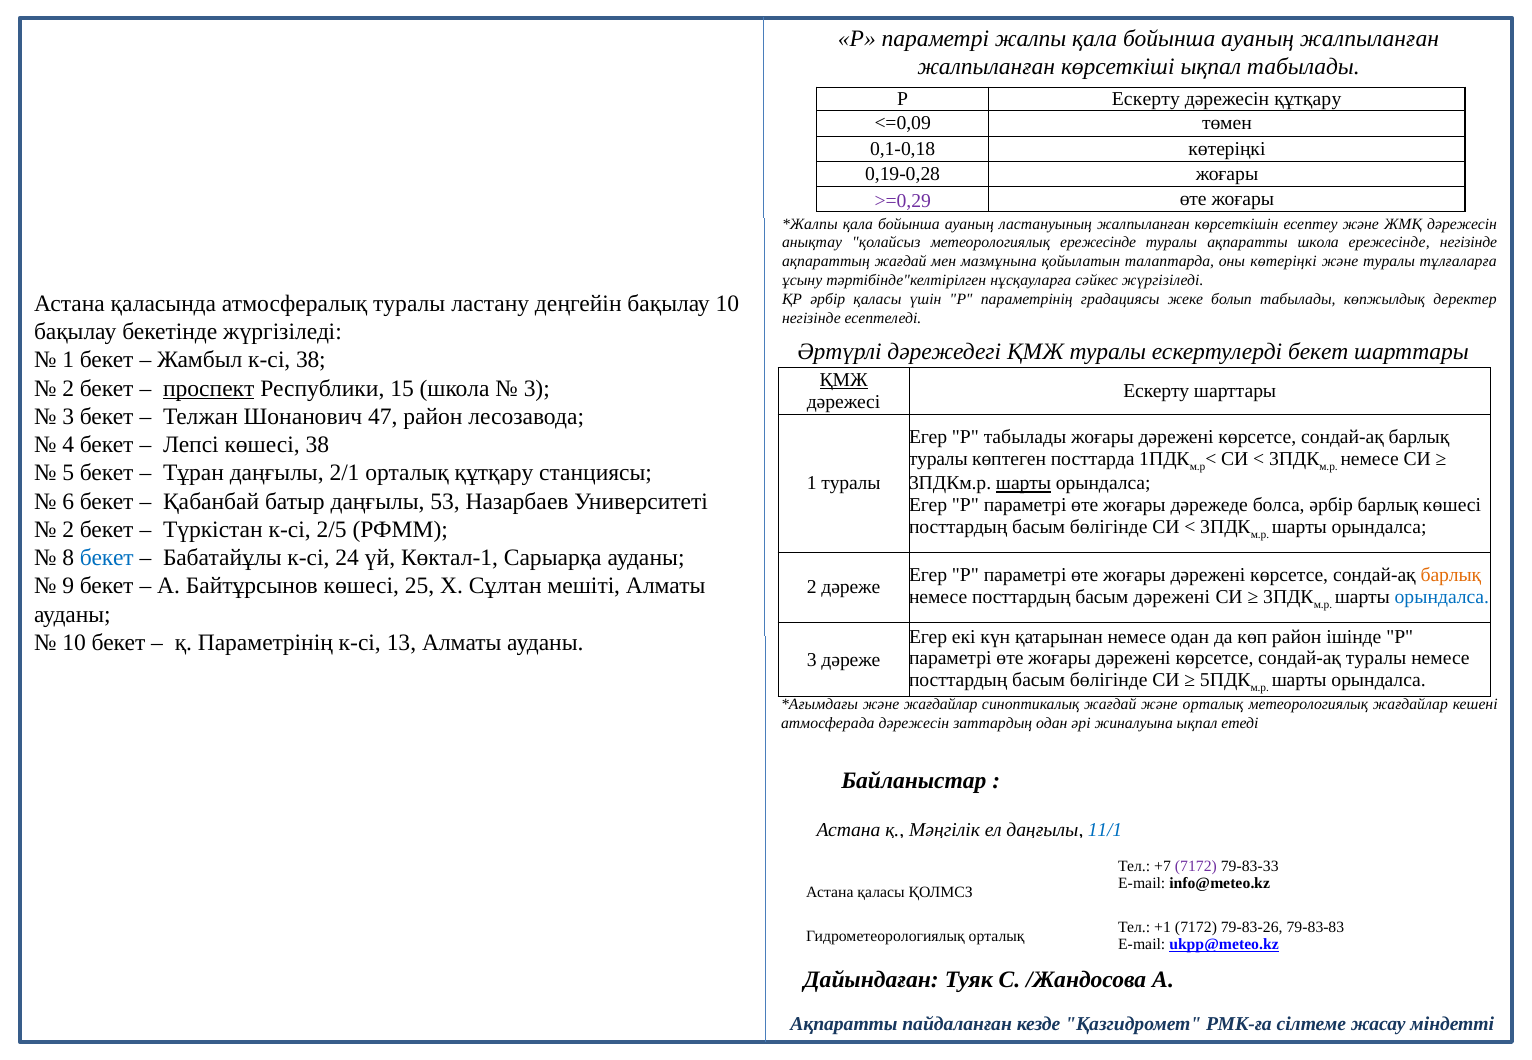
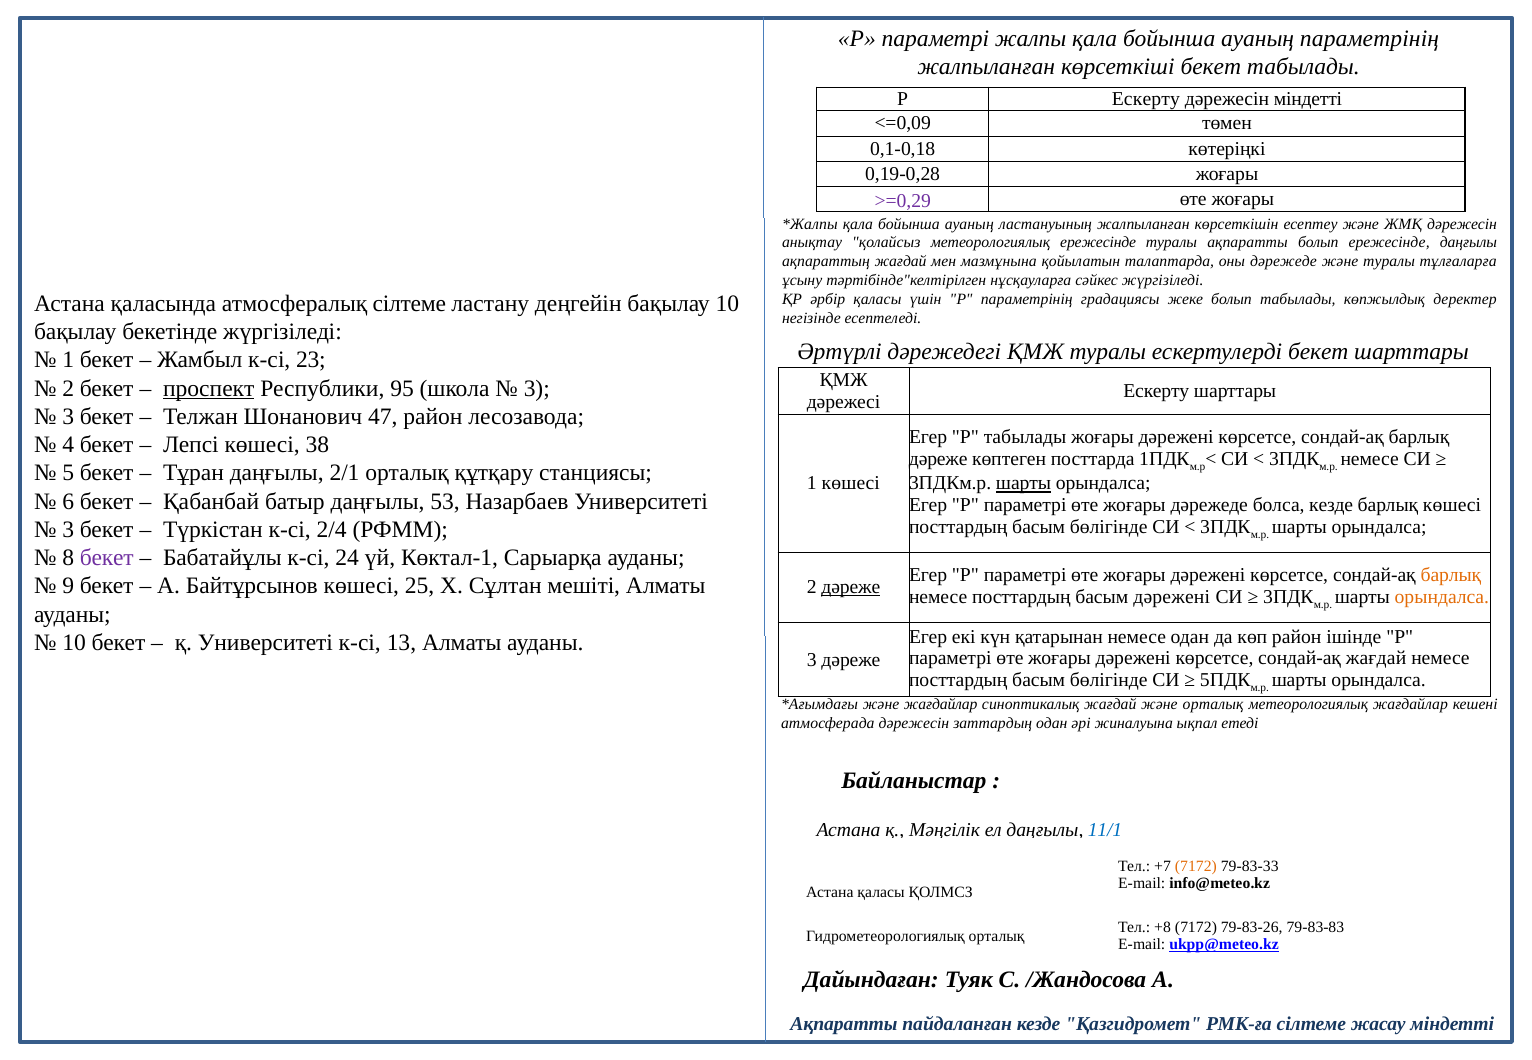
ауаның жалпыланған: жалпыланған -> параметрінің (1370, 38)
көрсеткіші ықпал: ықпал -> бекет (1211, 67)
дәрежесін құтқару: құтқару -> міндетті (1308, 99)
ақпаратты школа: школа -> болып (1318, 243)
ережесінде негізінде: негізінде -> даңғылы (1468, 243)
оны көтеріңкі: көтеріңкі -> дәрежеде (1284, 262)
атмосфералық туралы: туралы -> сілтеме (409, 304)
к-сі 38: 38 -> 23 (311, 360)
ҚМЖ underline: present -> none (844, 381)
15: 15 -> 95 (402, 389)
туралы: туралы -> дәреже (938, 459)
1 туралы: туралы -> көшесі (851, 484)
болса әрбір: әрбір -> кезде (1331, 505)
2: 2 -> 3 (68, 530)
2/5: 2/5 -> 2/4 (332, 530)
бекет colour: blue -> purple (107, 558)
дәреже underline: none -> present (851, 588)
орындалса colour: blue -> orange (1442, 597)
қ Параметрінің: Параметрінің -> Университеті (265, 643)
сондай-ақ туралы: туралы -> жағдай (1376, 659)
7172 colour: purple -> orange (1196, 867)
+1: +1 -> +8 (1163, 928)
